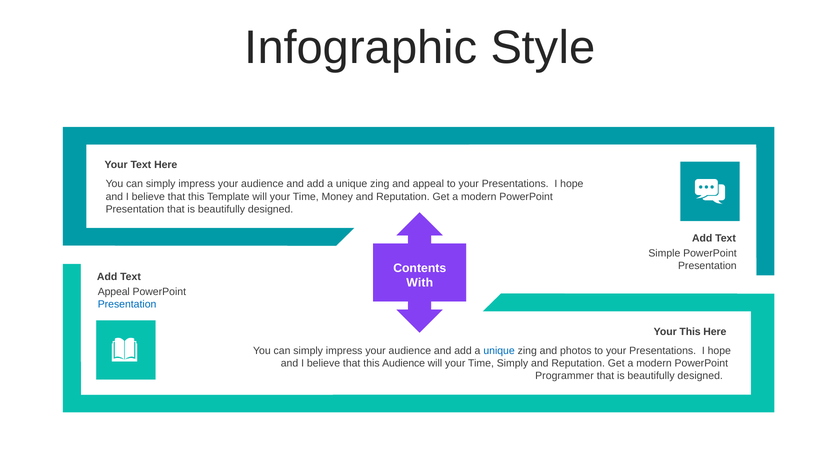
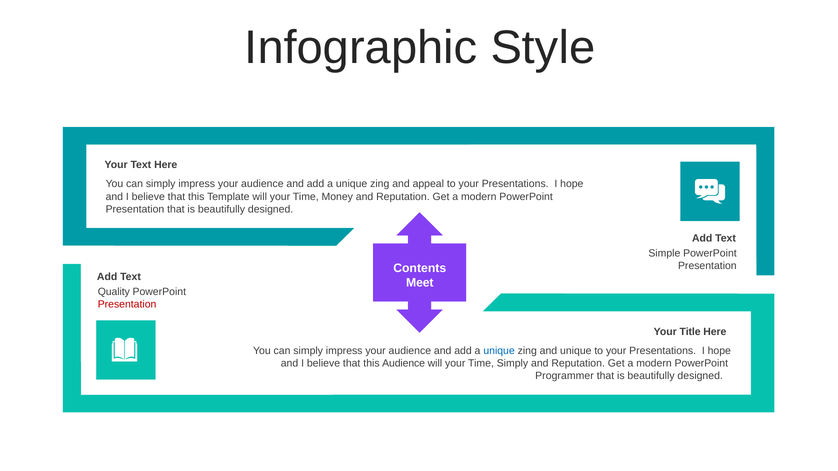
With: With -> Meet (420, 283)
Appeal: Appeal -> Quality (114, 292)
Presentation colour: blue -> red (127, 305)
Your This: This -> Title (690, 332)
and photos: photos -> unique (576, 351)
